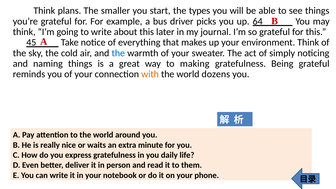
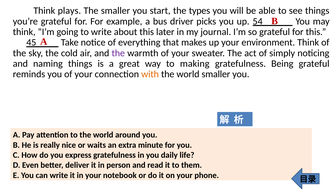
plans: plans -> plays (69, 11)
64: 64 -> 54 (258, 21)
the colour: blue -> purple (118, 53)
world dozens: dozens -> smaller (216, 74)
